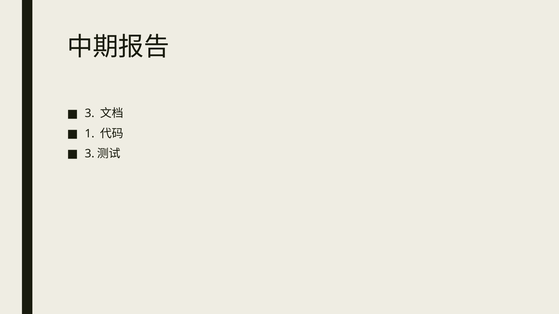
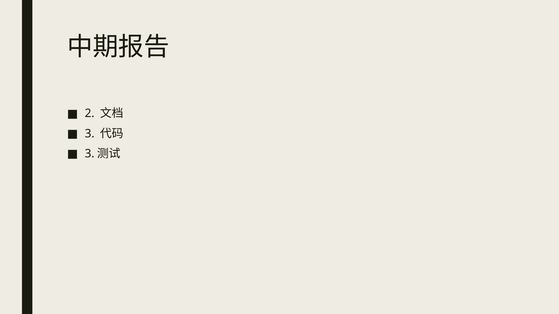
3: 3 -> 2 (90, 114)
1: 1 -> 3 (90, 134)
